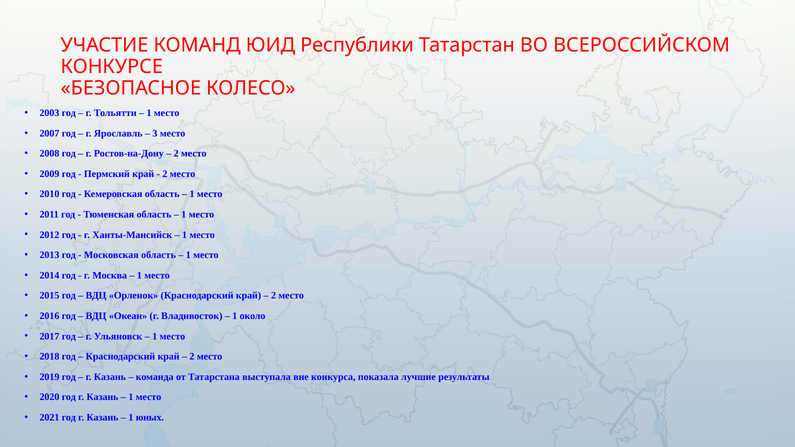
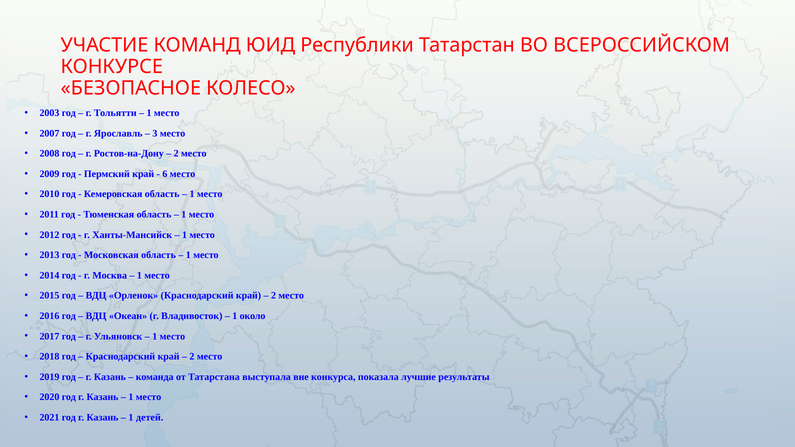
2: 2 -> 6 (165, 174)
юных: юных -> детей (150, 418)
